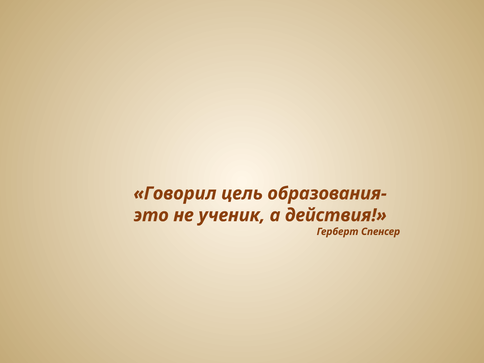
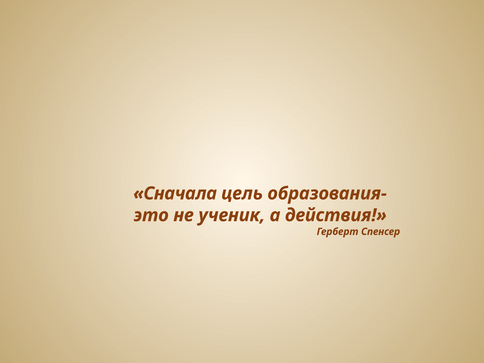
Говорил: Говорил -> Сначала (175, 193)
